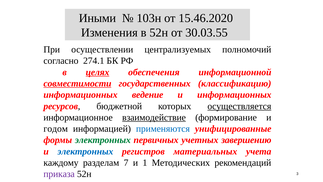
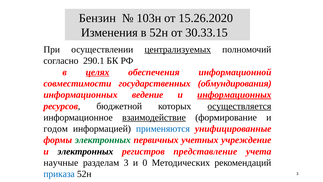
Иными: Иными -> Бензин (97, 18)
15.46.2020: 15.46.2020 -> 15.26.2020 (206, 18)
30.03.55: 30.03.55 -> 30.33.15 (207, 33)
централизуемых underline: none -> present (178, 49)
274.1: 274.1 -> 290.1 (94, 61)
совместимости underline: present -> none (77, 83)
классификацию: классификацию -> обмундирования (235, 83)
информационных underline: none -> present (234, 95)
завершению: завершению -> учреждение (246, 140)
электронных colour: blue -> black (85, 151)
материальных: материальных -> представление (205, 151)
каждому: каждому -> научные (61, 163)
разделам 7: 7 -> 3 (126, 163)
1: 1 -> 0 (145, 163)
приказа colour: purple -> blue (59, 174)
